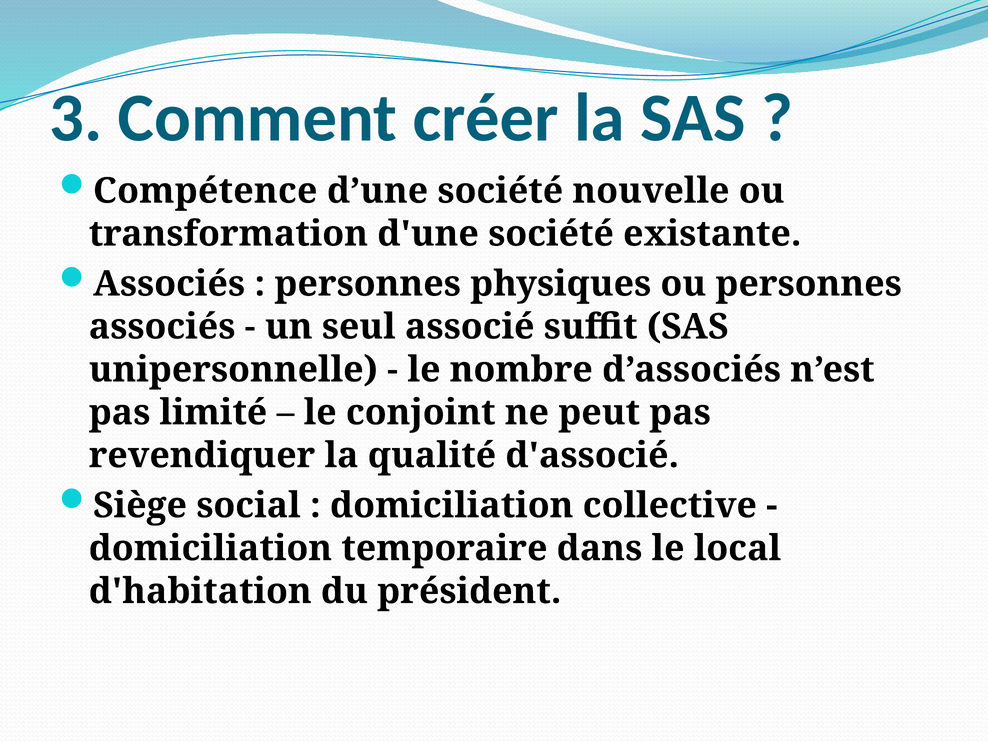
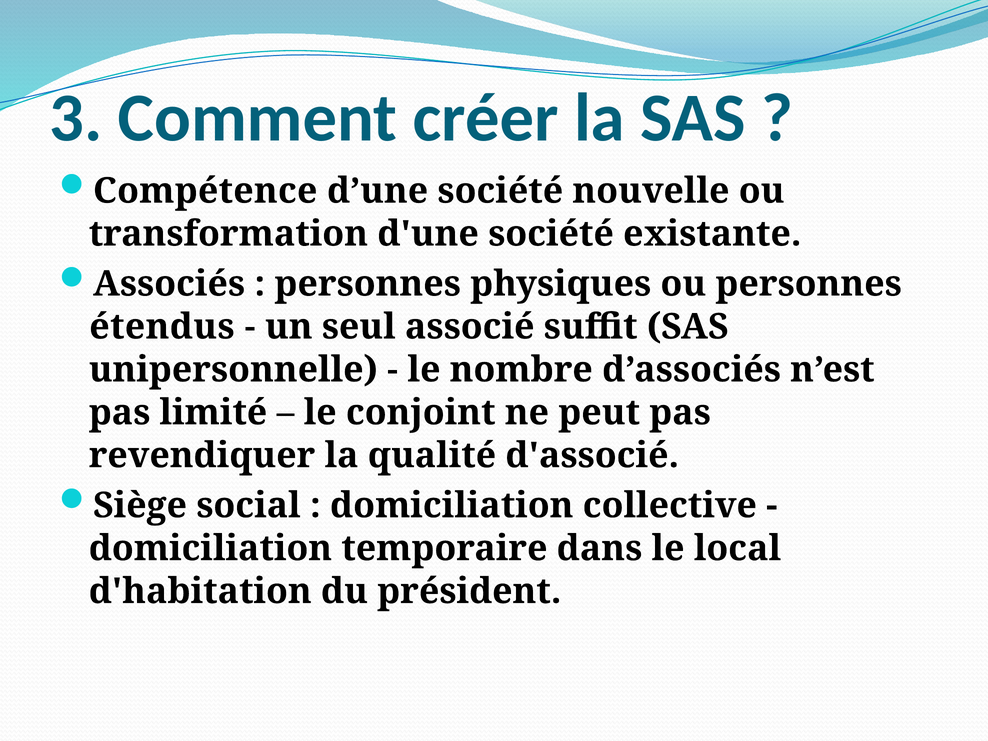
associés: associés -> étendus (162, 327)
